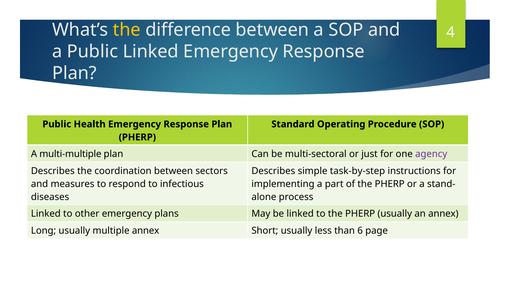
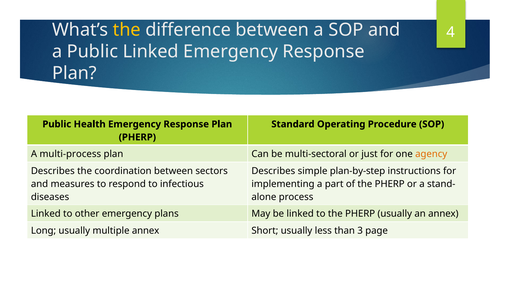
multi-multiple: multi-multiple -> multi-process (70, 154)
agency colour: purple -> orange (431, 154)
task-by-step: task-by-step -> plan-by-step (358, 171)
6: 6 -> 3 (360, 231)
